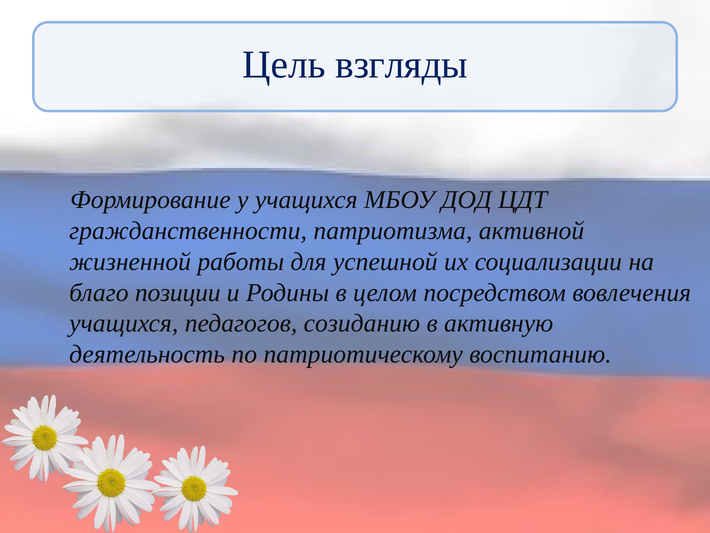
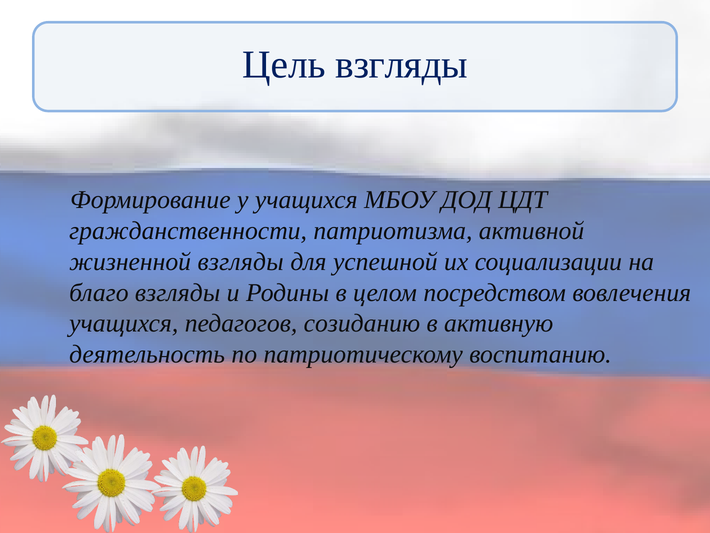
жизненной работы: работы -> взгляды (241, 261)
благо позиции: позиции -> взгляды (178, 292)
